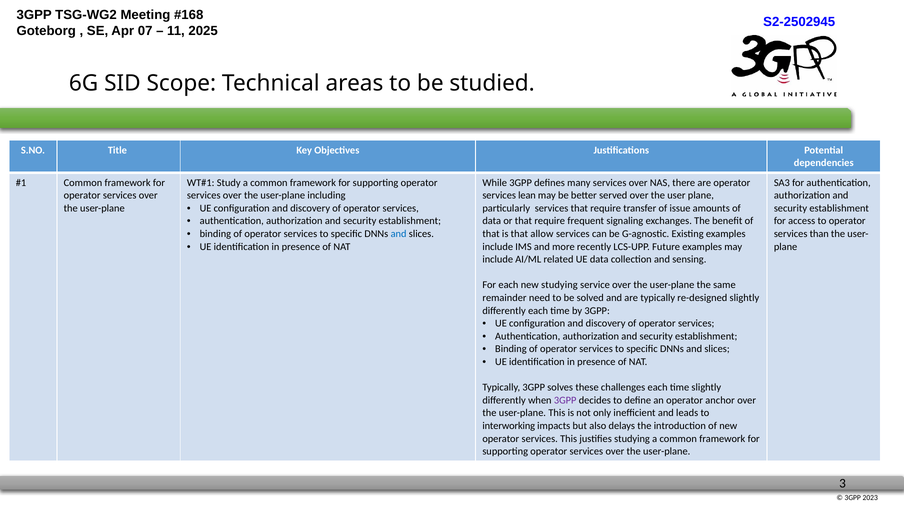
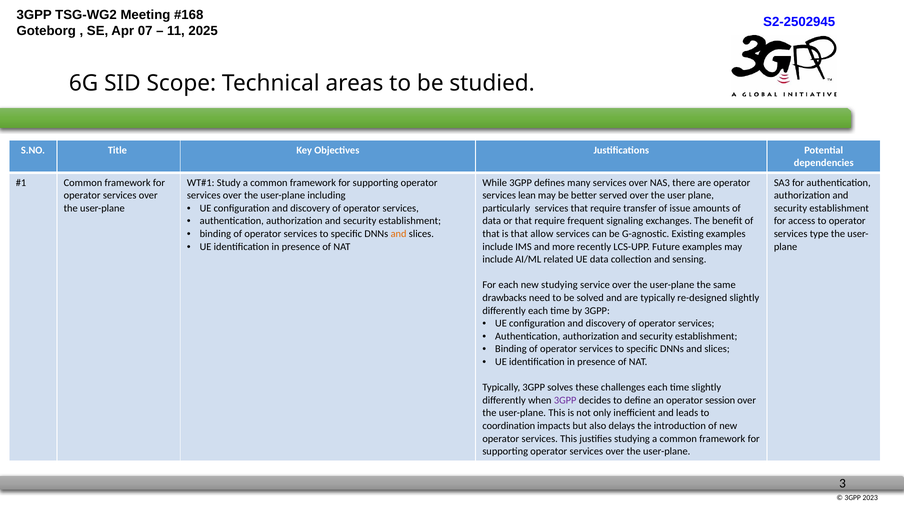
and colour: blue -> orange (399, 234)
than: than -> type (819, 234)
remainder: remainder -> drawbacks (505, 298)
anchor: anchor -> session (720, 400)
interworking: interworking -> coordination (509, 425)
